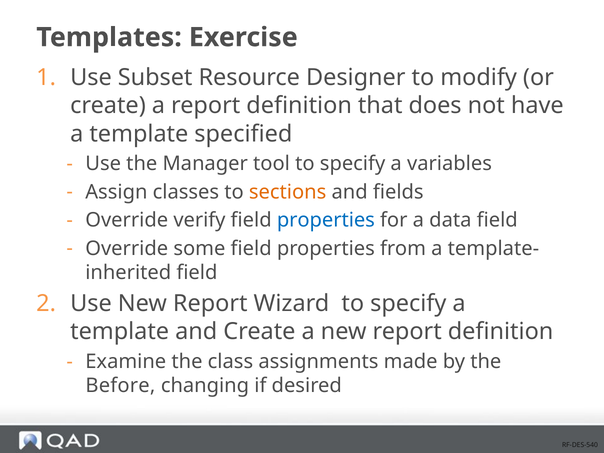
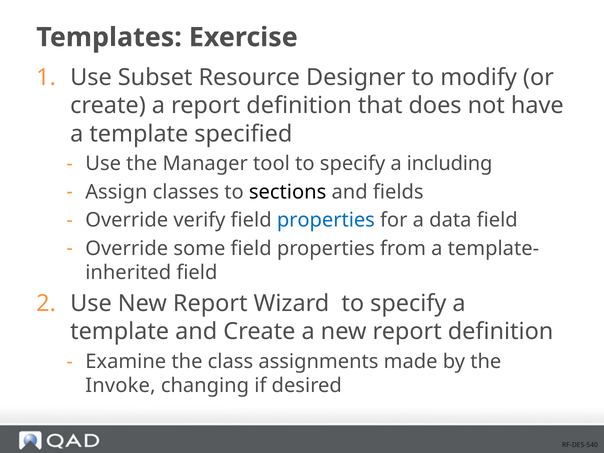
variables: variables -> including (450, 164)
sections colour: orange -> black (288, 192)
Before: Before -> Invoke (120, 386)
